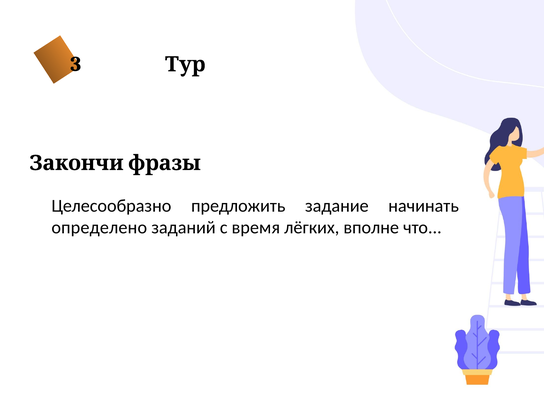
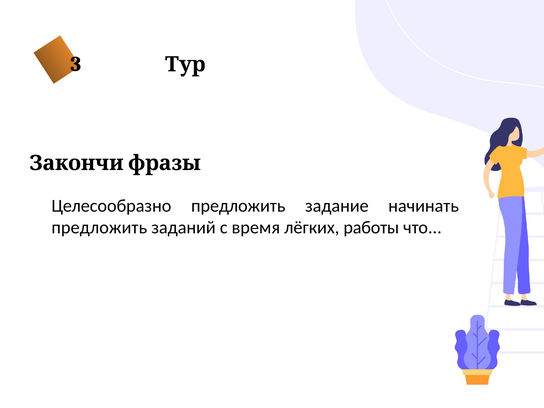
определено: определено -> предложить (99, 227)
вполне: вполне -> работы (371, 227)
